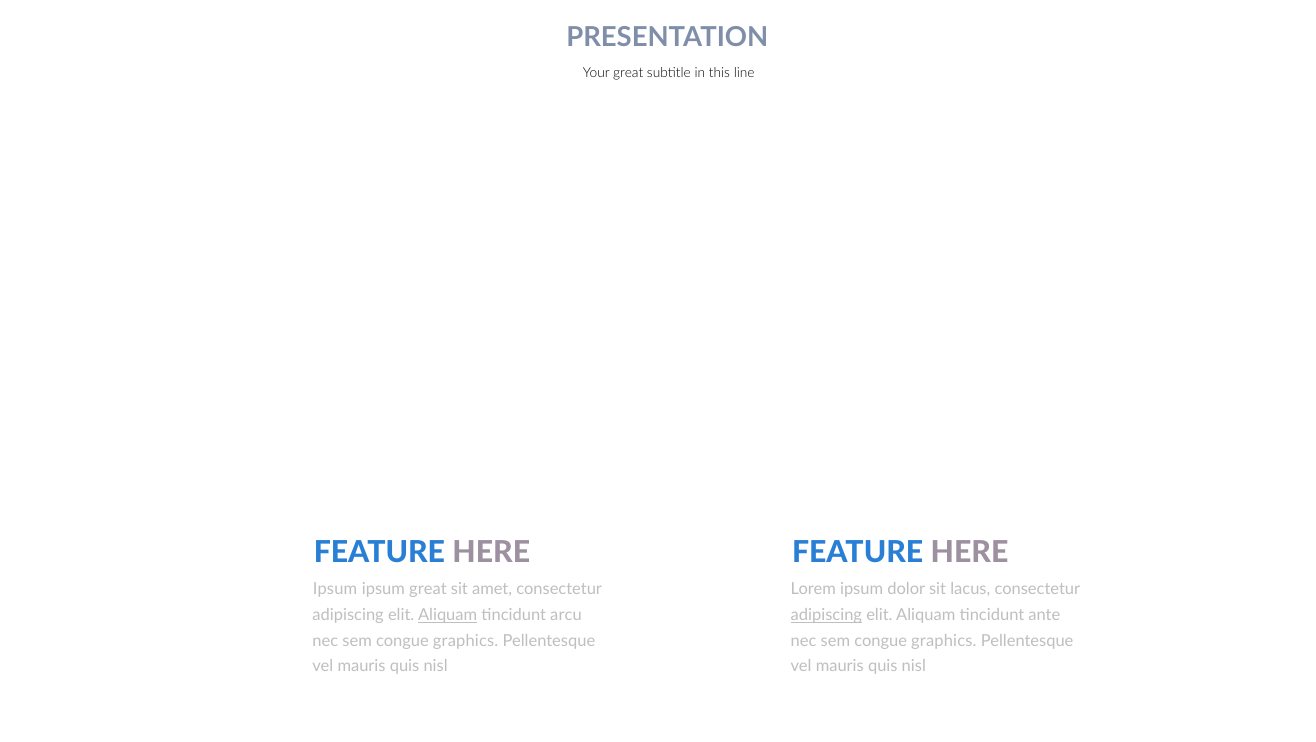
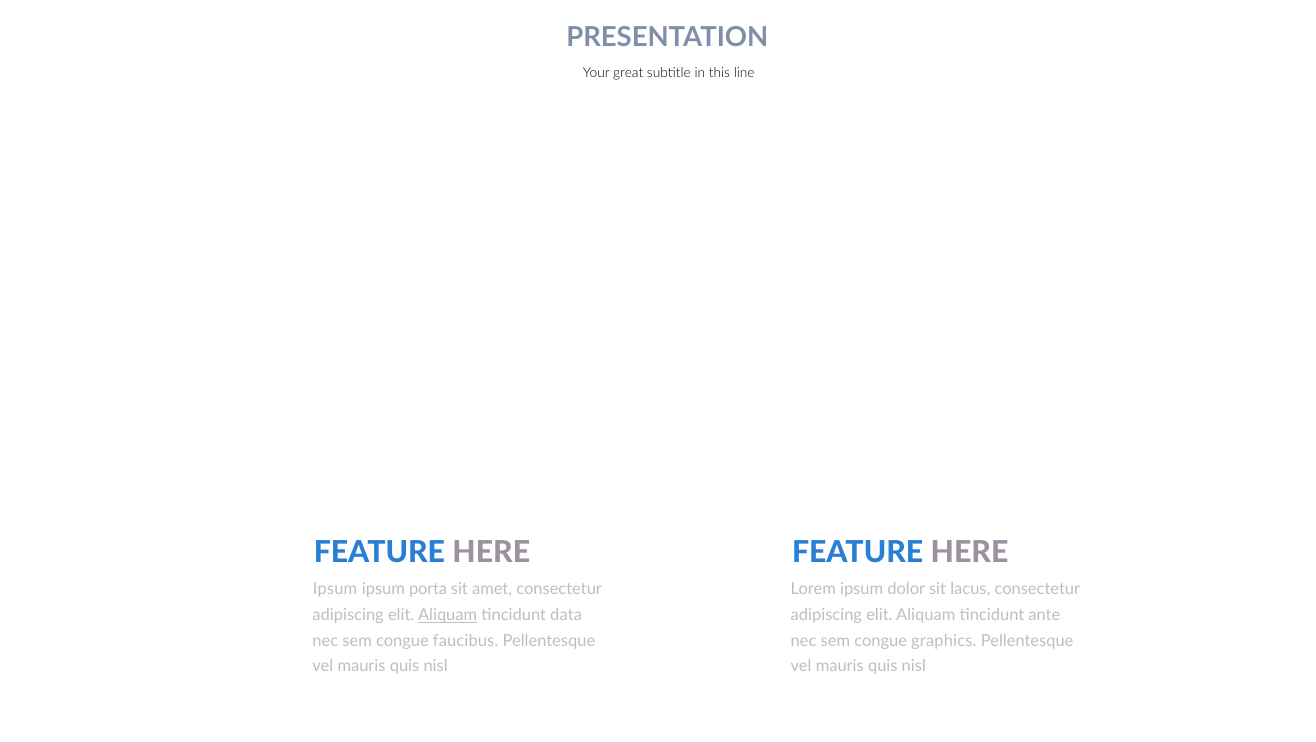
ipsum great: great -> porta (428, 589)
arcu: arcu -> data (566, 615)
adipiscing underline: present -> none (826, 615)
graphics: graphics -> faucibus (466, 641)
